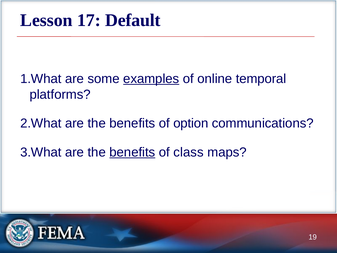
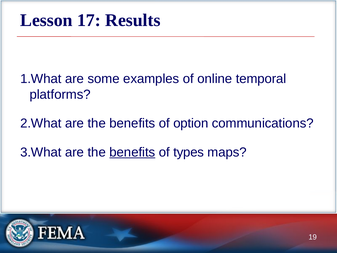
Default: Default -> Results (133, 20)
examples underline: present -> none (151, 79)
class: class -> types (189, 152)
